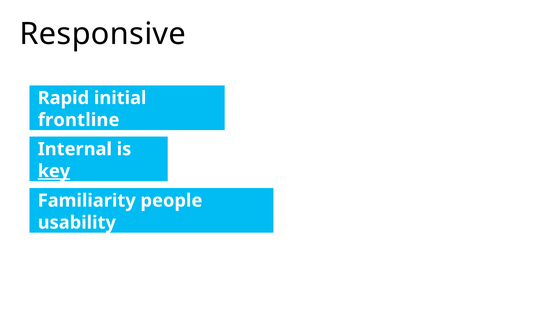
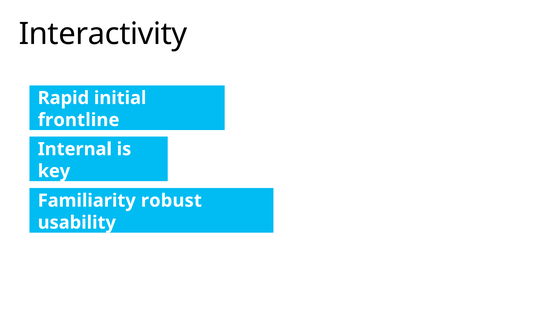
Responsive: Responsive -> Interactivity (103, 34)
key underline: present -> none (54, 171)
people: people -> robust (171, 200)
